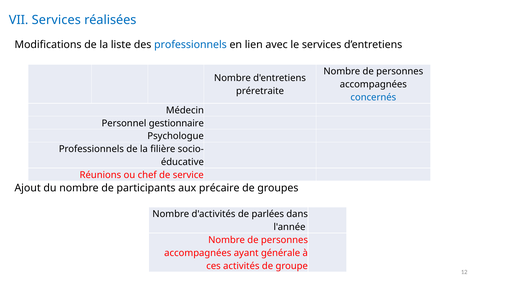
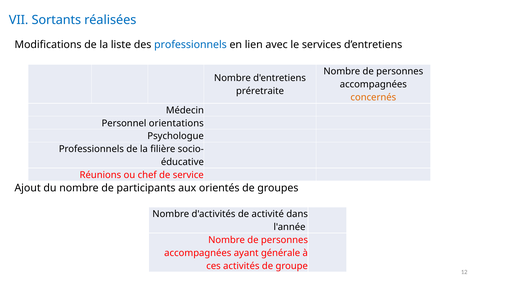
VII Services: Services -> Sortants (56, 20)
concernés colour: blue -> orange (373, 97)
gestionnaire: gestionnaire -> orientations (176, 123)
précaire: précaire -> orientés (219, 188)
parlées: parlées -> activité (268, 214)
